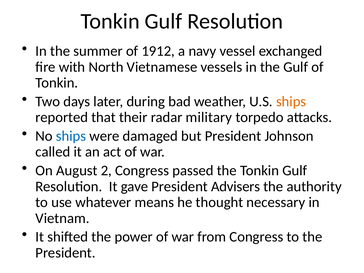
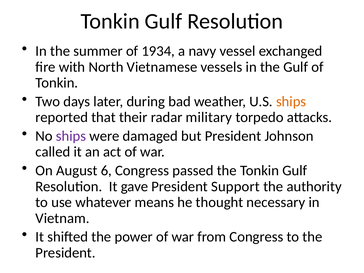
1912: 1912 -> 1934 (158, 51)
ships colour: blue -> purple (71, 136)
2: 2 -> 6 (106, 171)
Advisers: Advisers -> Support (235, 186)
